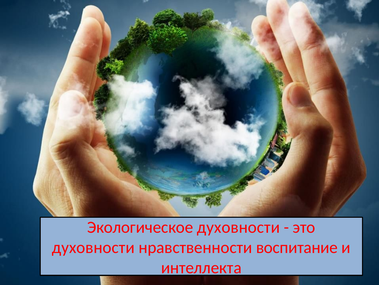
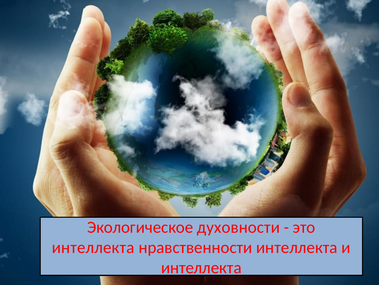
духовности: духовности -> интеллекта (93, 247)
нравственности воспитание: воспитание -> интеллекта (297, 247)
